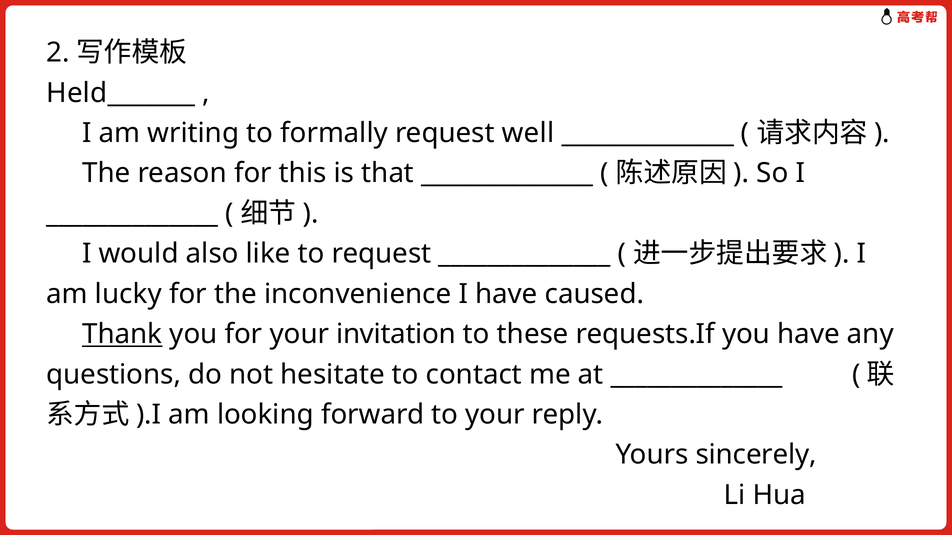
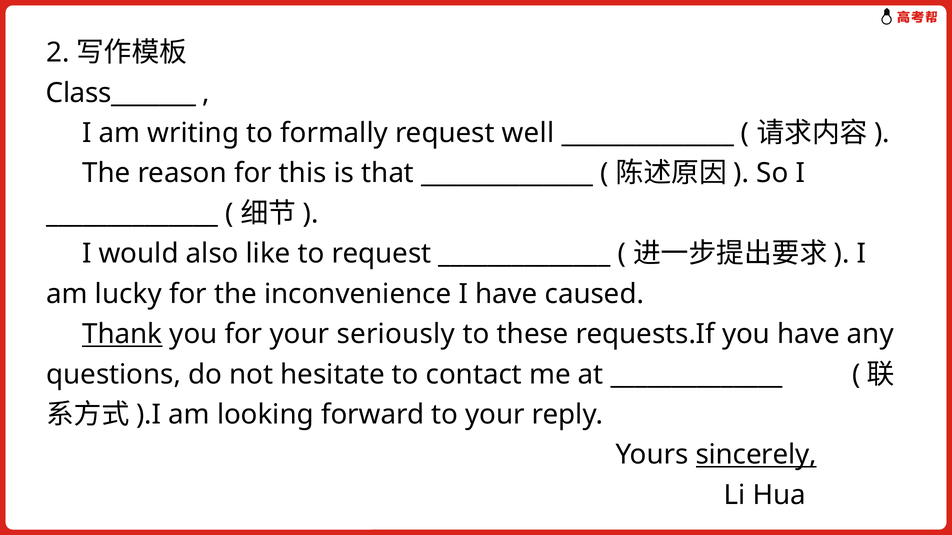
Held_______: Held_______ -> Class_______ (121, 93)
invitation: invitation -> seriously (396, 334)
sincerely underline: none -> present (756, 455)
